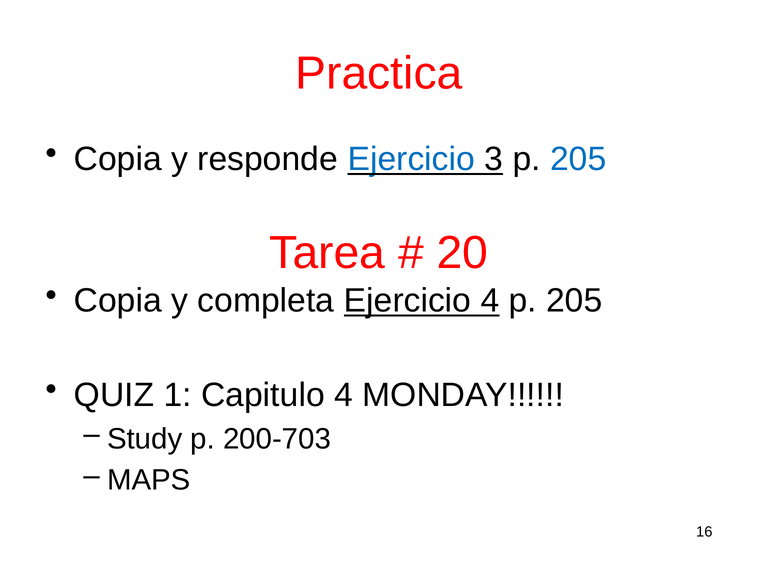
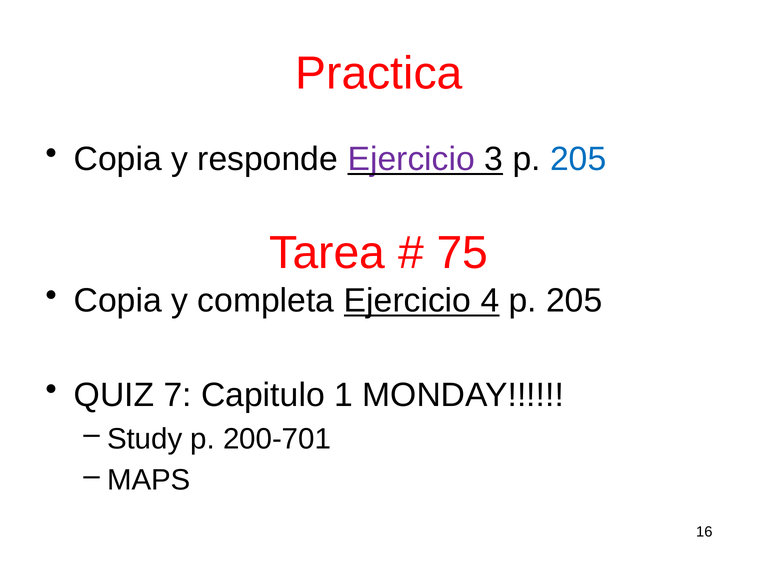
Ejercicio colour: blue -> purple (411, 159)
20: 20 -> 75 (462, 253)
1: 1 -> 7 (178, 395)
Capitulo 4: 4 -> 1 (344, 395)
200-703: 200-703 -> 200-701 (277, 438)
